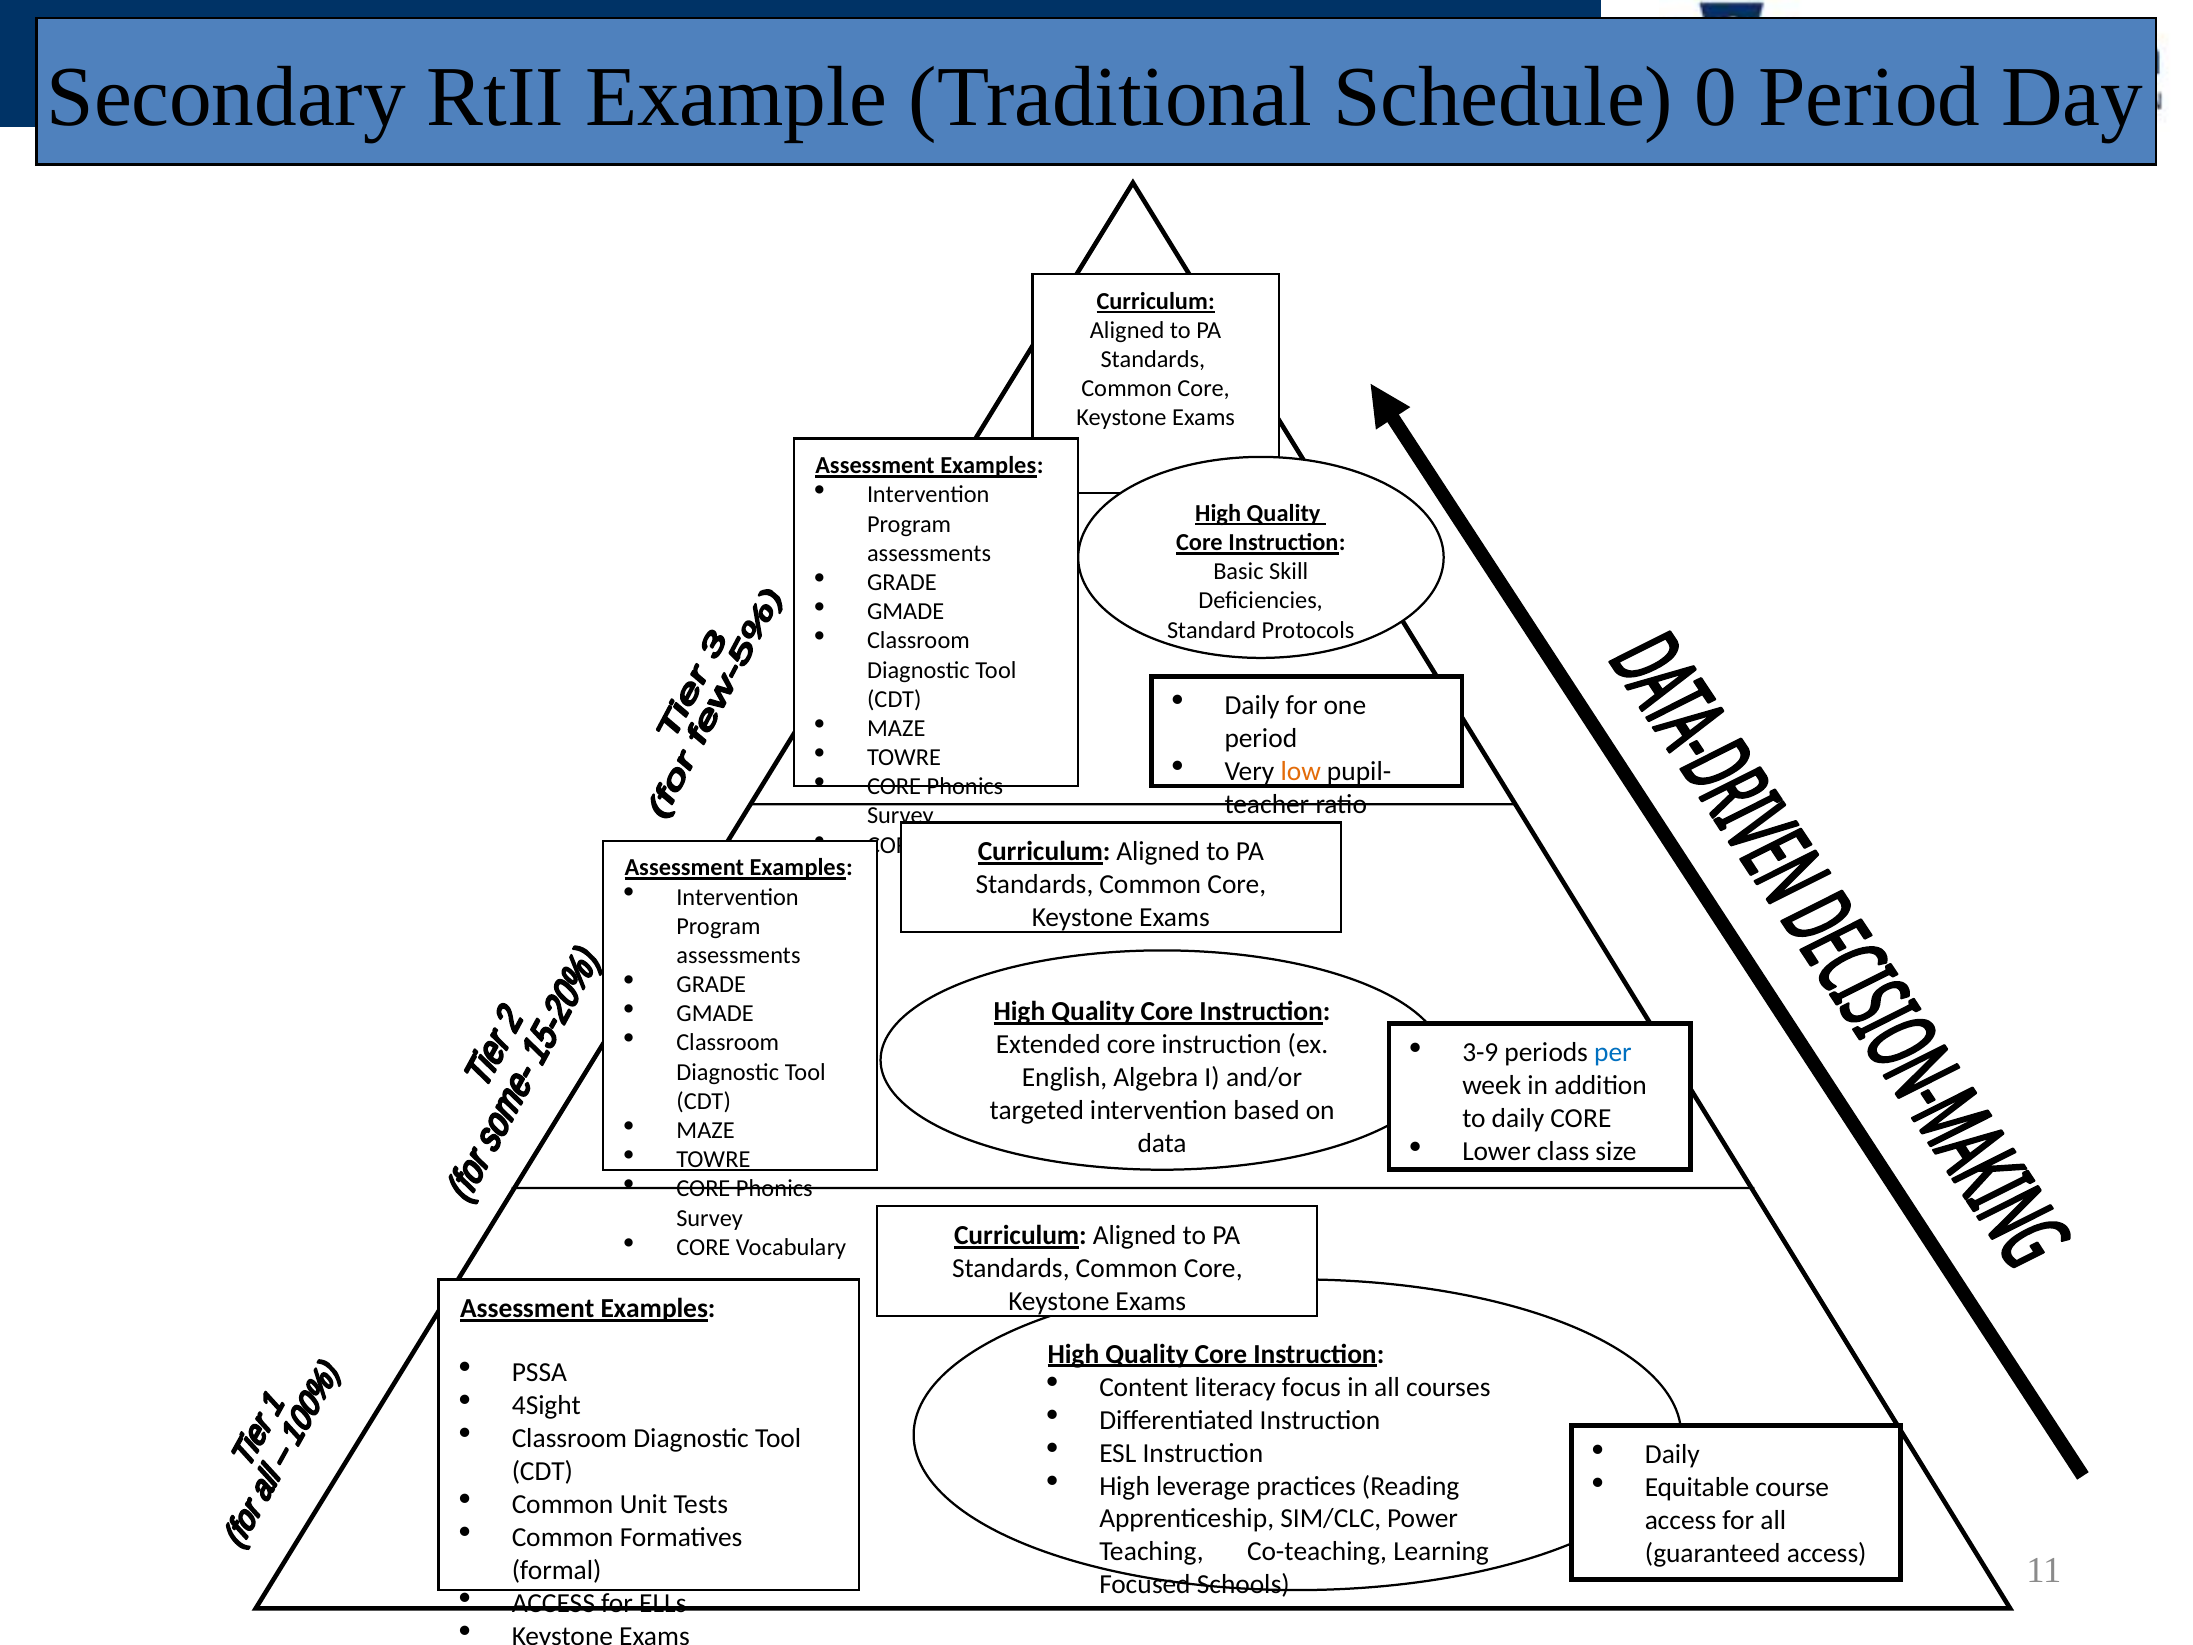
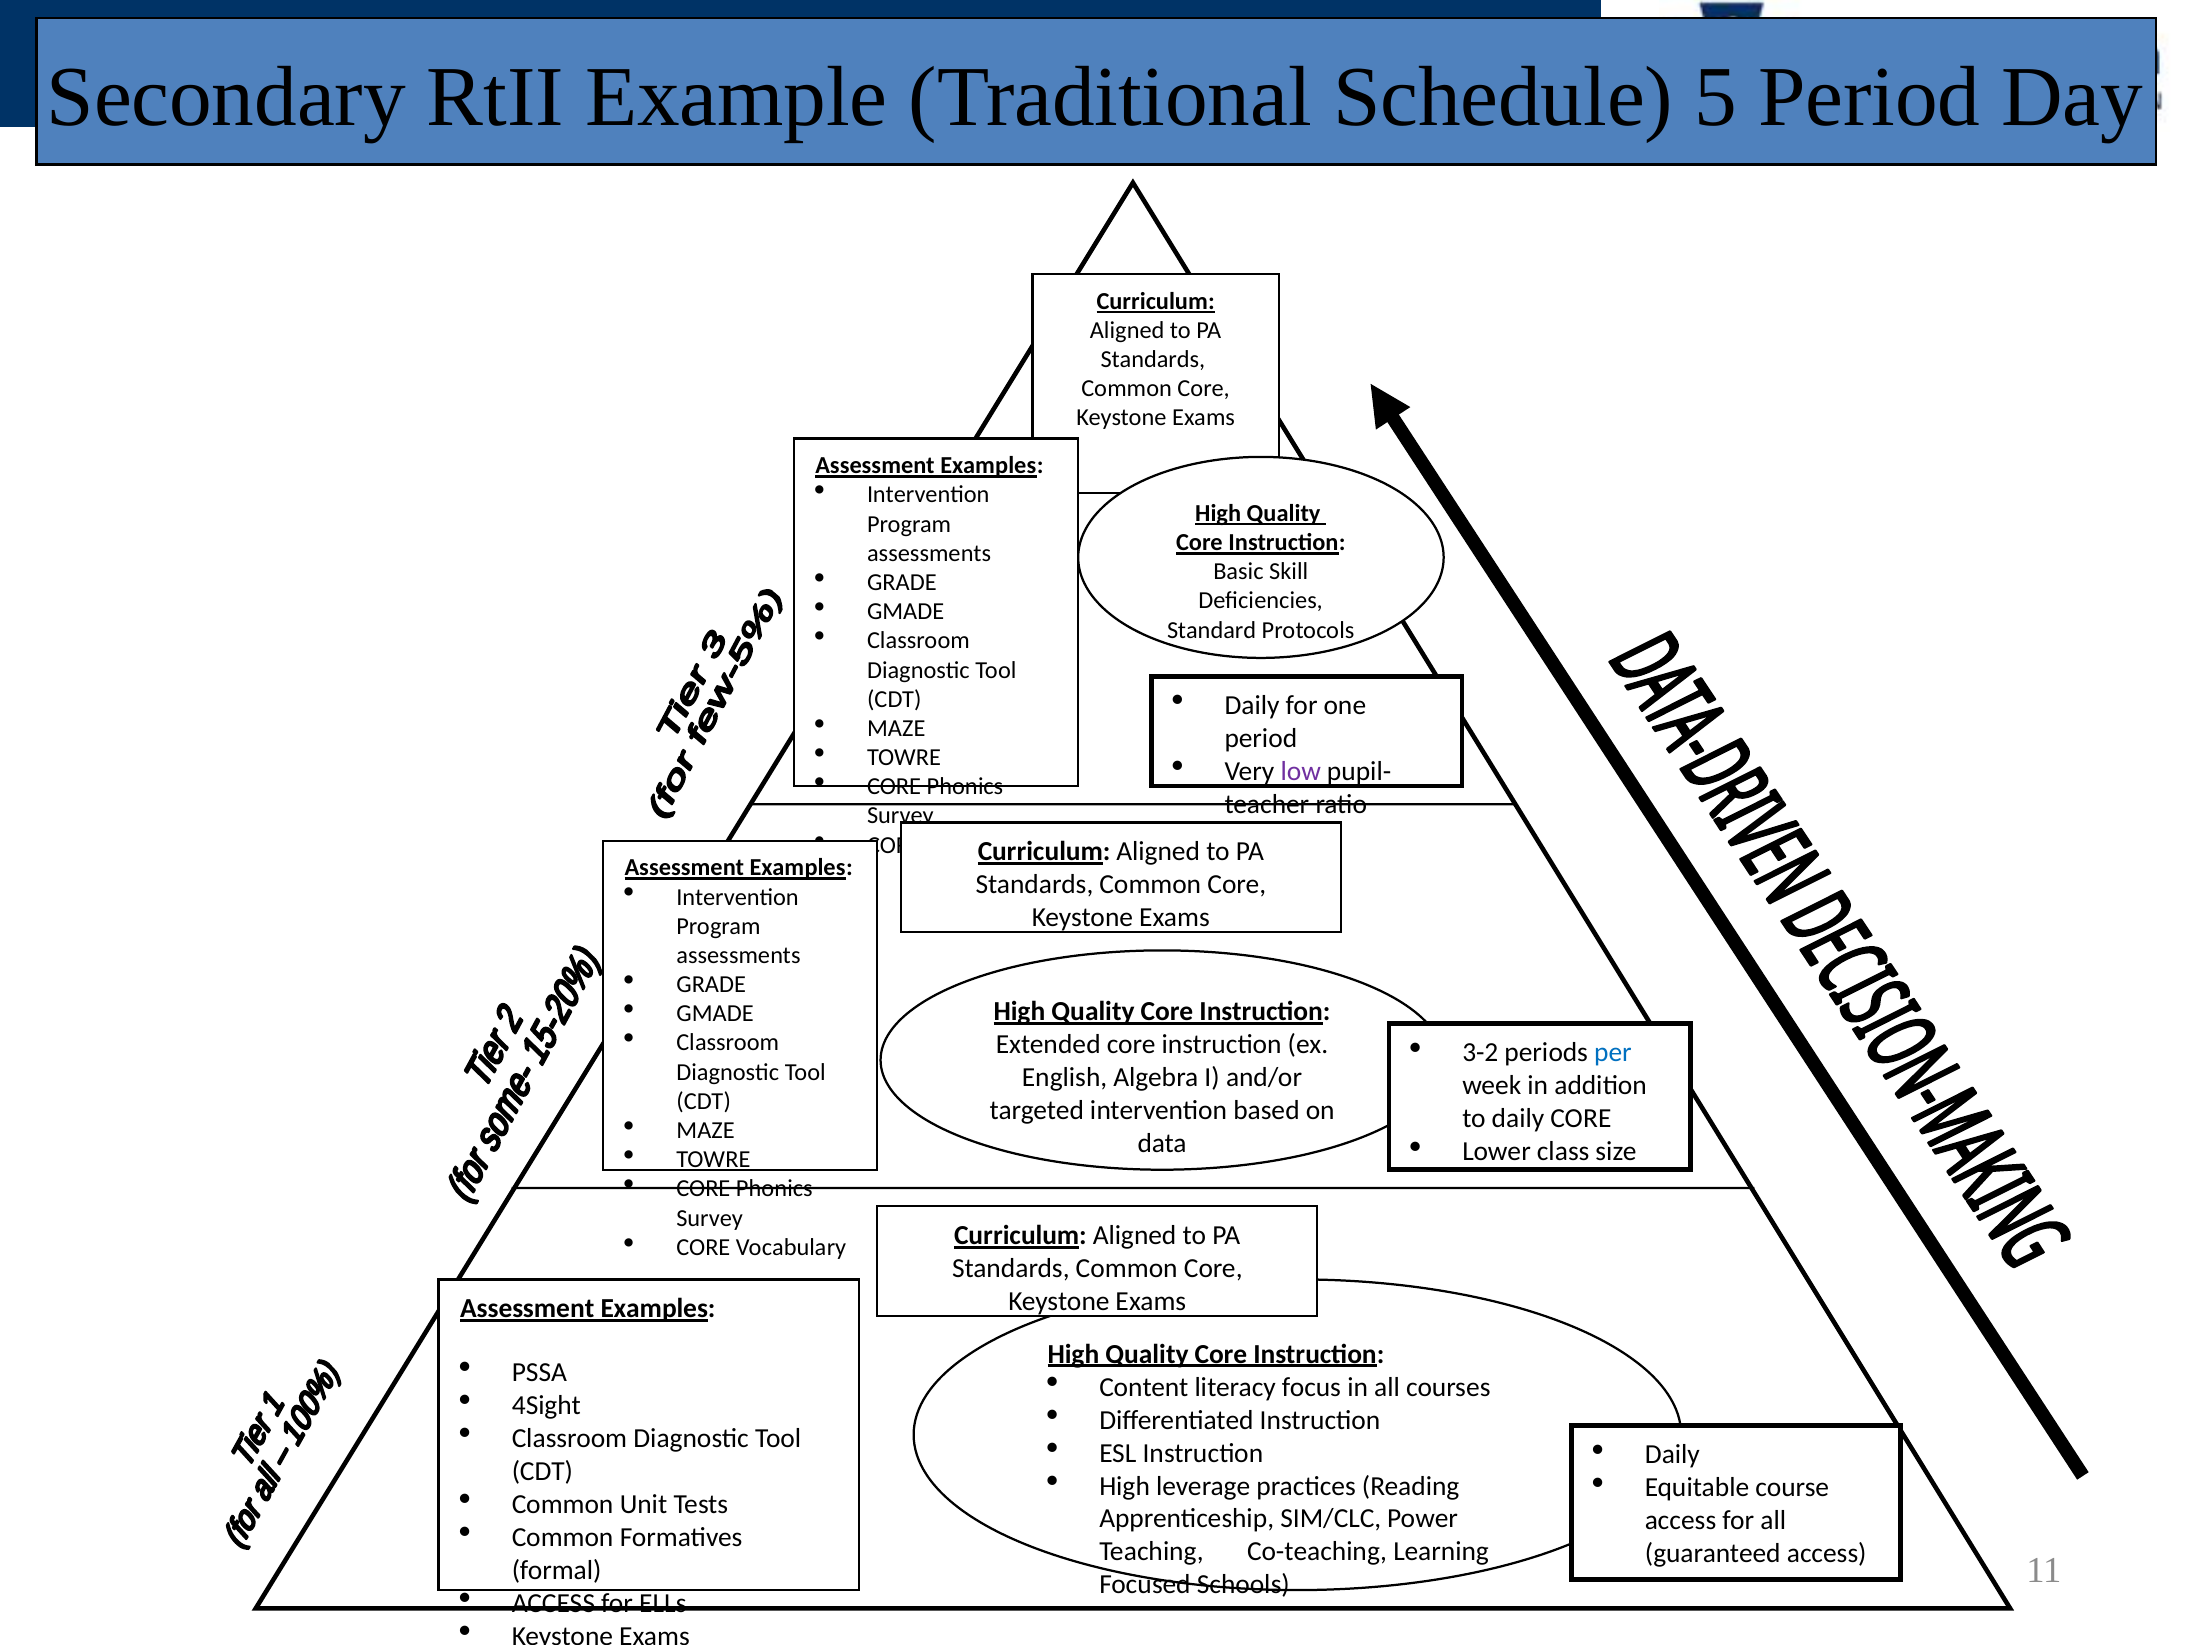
0: 0 -> 5 (1716, 97)
low colour: orange -> purple (1301, 771)
3-9: 3-9 -> 3-2 (1480, 1053)
